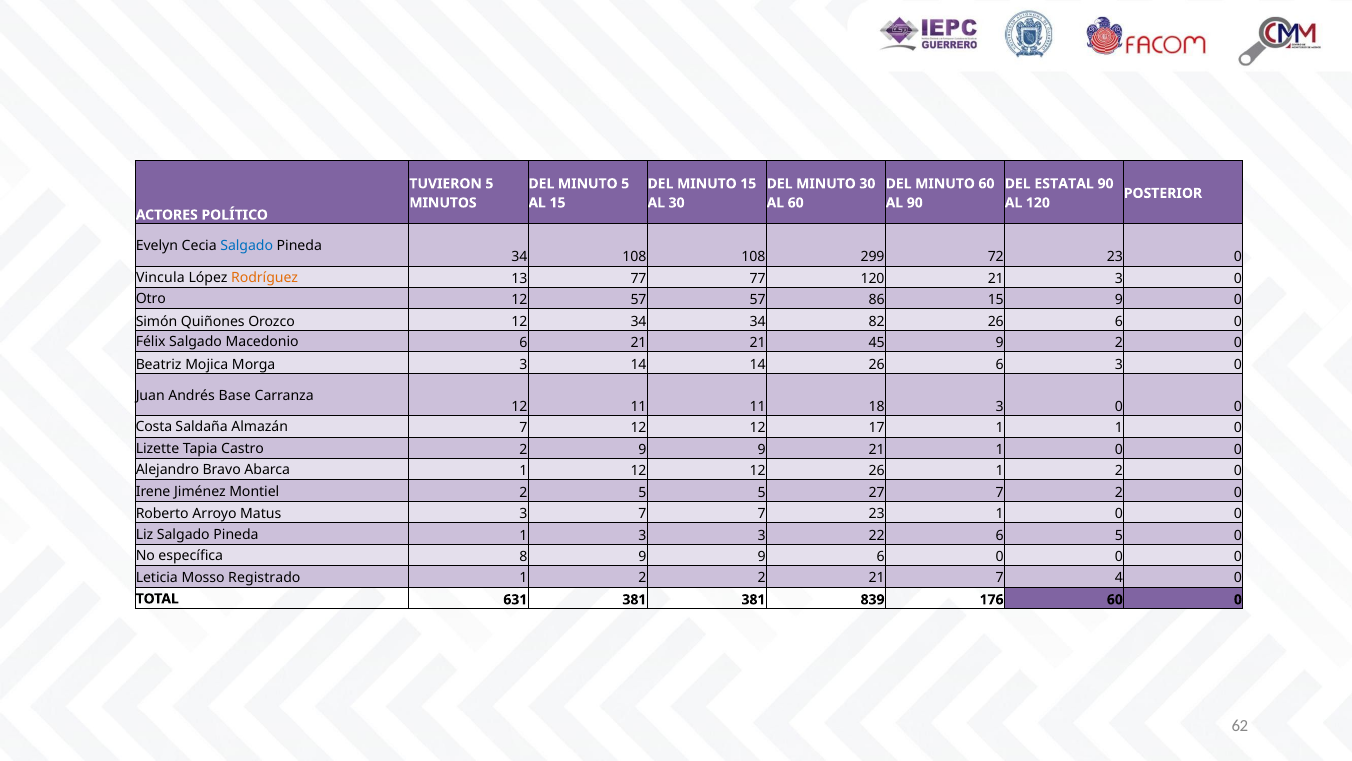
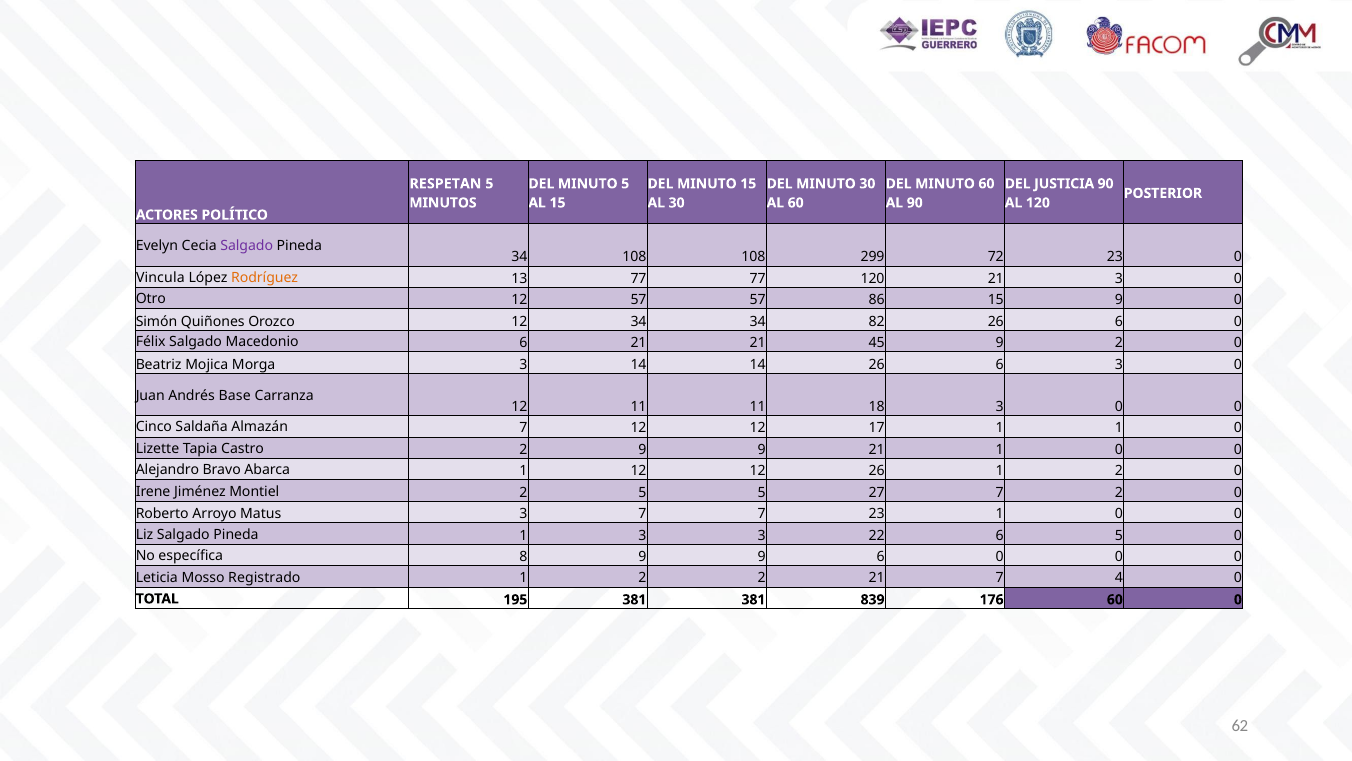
TUVIERON: TUVIERON -> RESPETAN (445, 184)
ESTATAL: ESTATAL -> JUSTICIA (1064, 184)
Salgado colour: blue -> purple (247, 246)
Costa: Costa -> Cinco (154, 427)
631: 631 -> 195 (515, 599)
